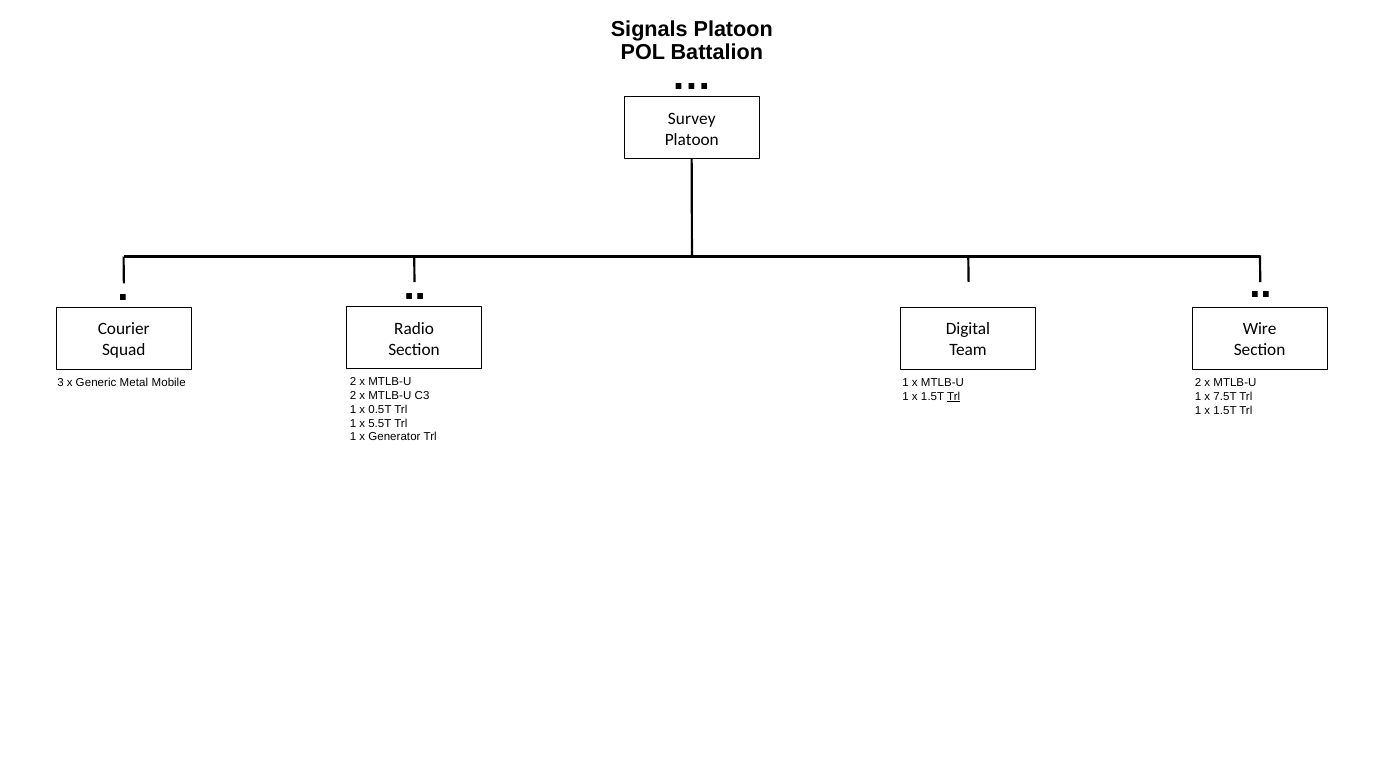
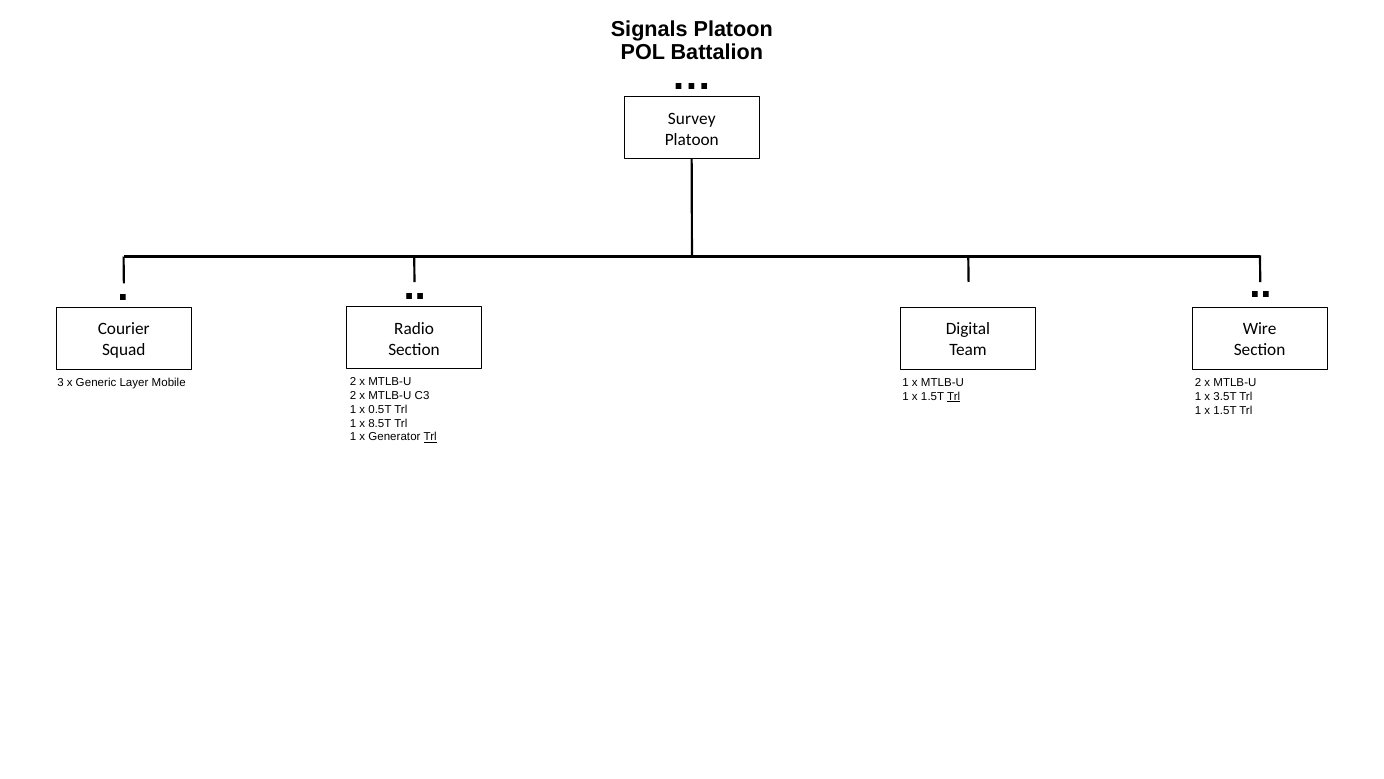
Metal: Metal -> Layer (134, 383)
7.5T: 7.5T -> 3.5T (1225, 396)
5.5T: 5.5T -> 8.5T (380, 423)
Trl underline: none -> present (430, 437)
